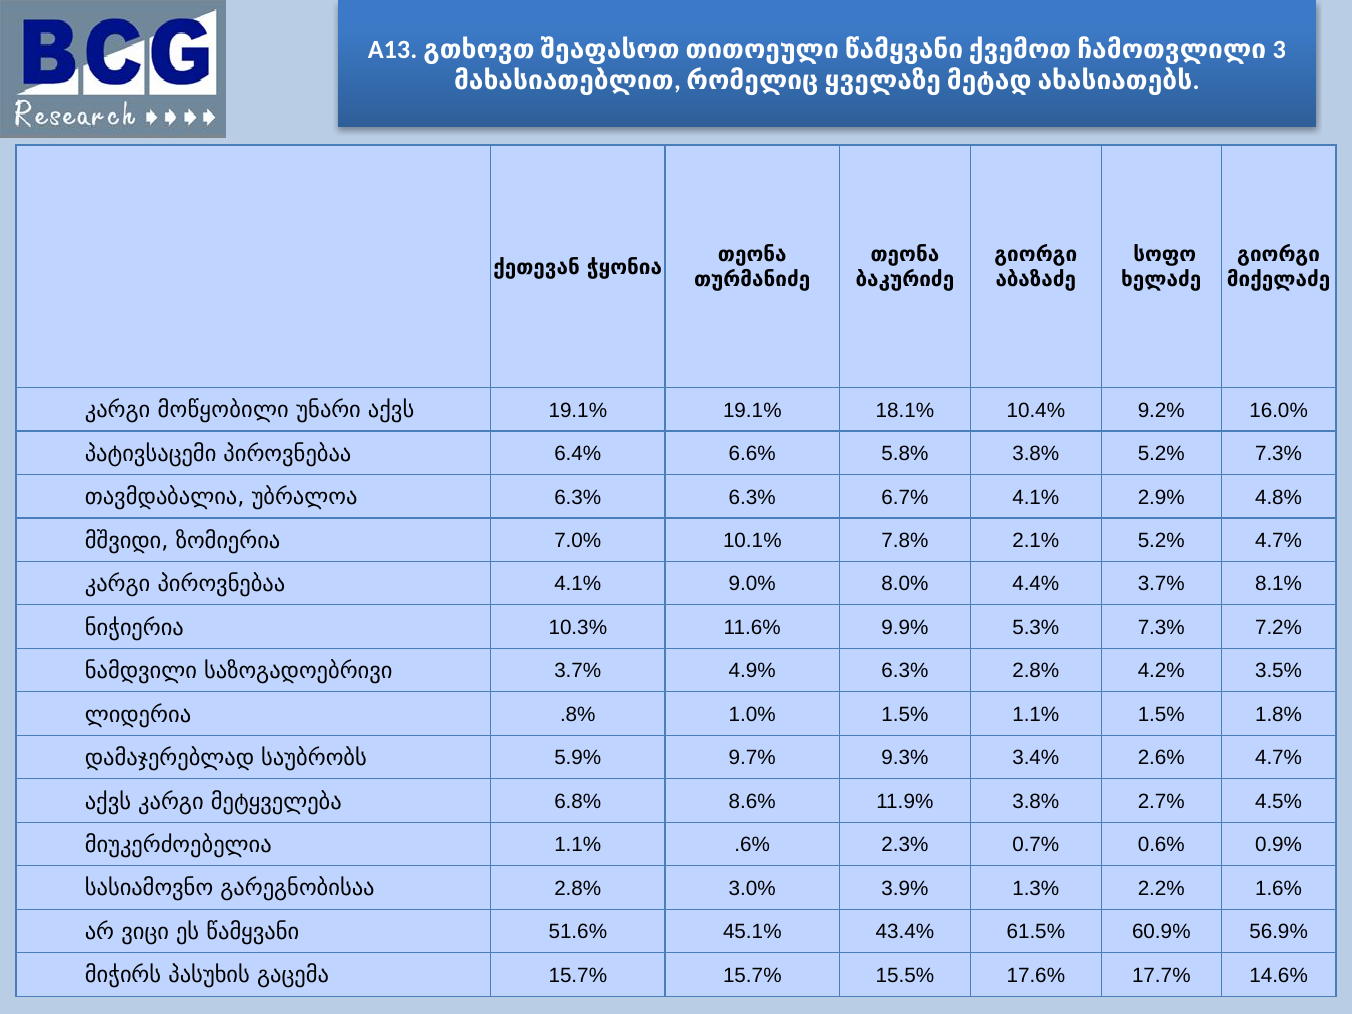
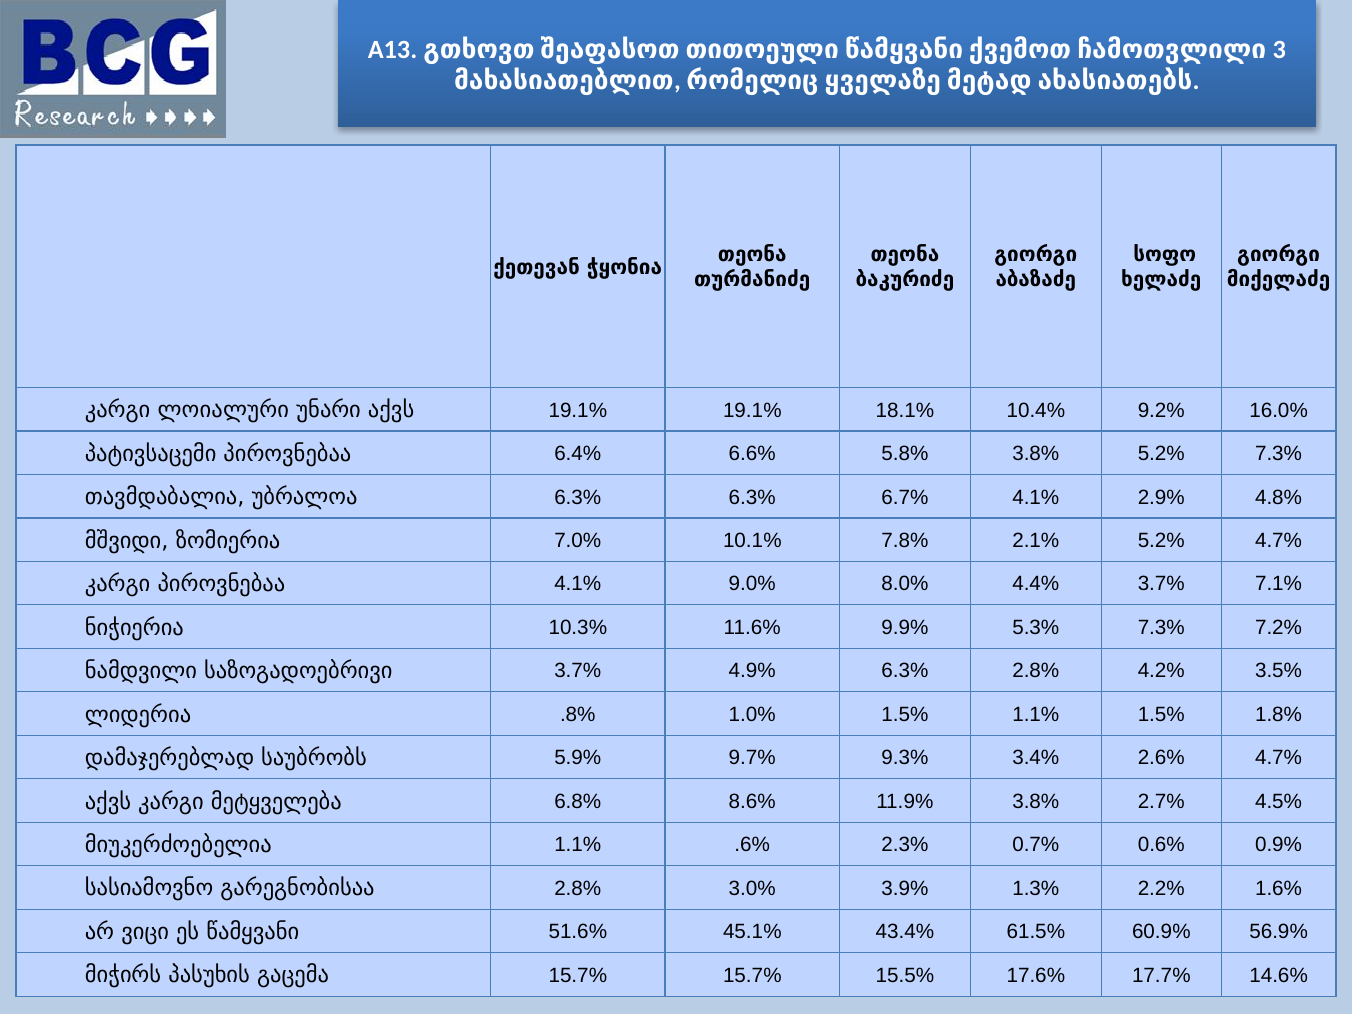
მოწყობილი: მოწყობილი -> ლოიალური (223, 410)
8.1%: 8.1% -> 7.1% (1279, 584)
